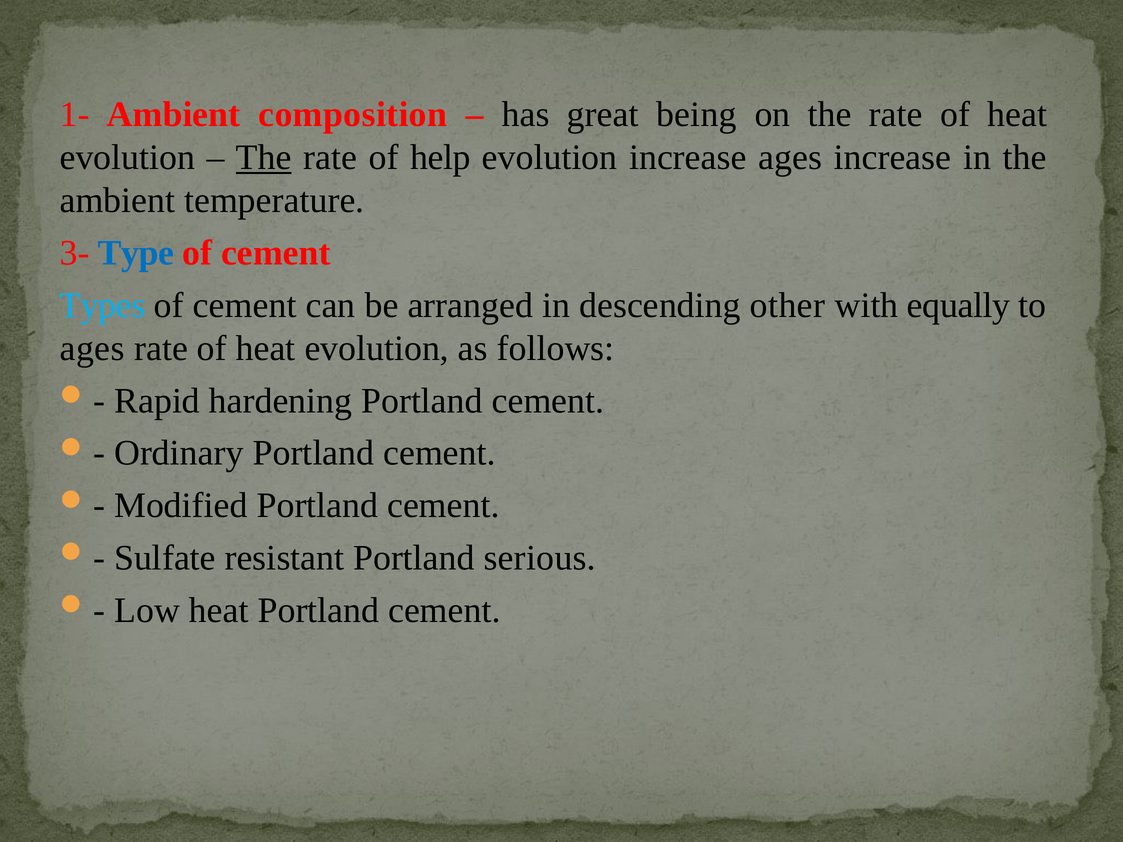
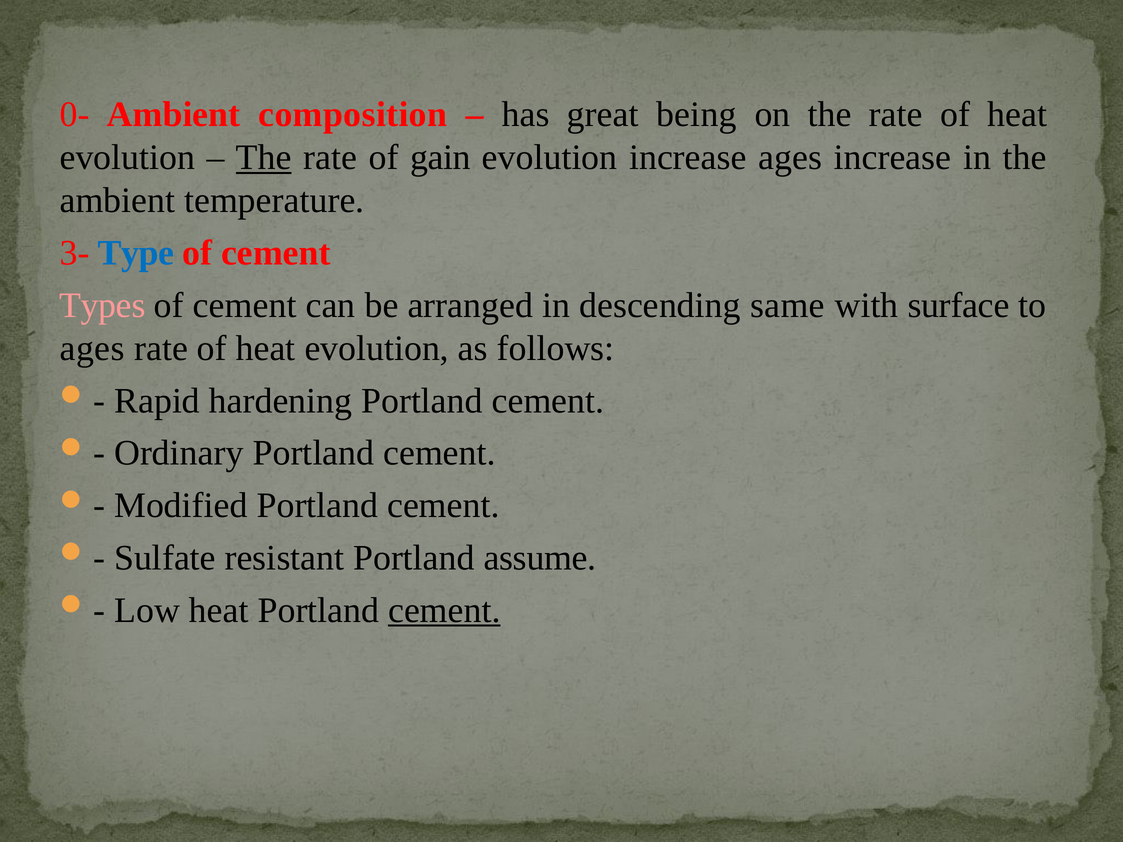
1-: 1- -> 0- (75, 115)
help: help -> gain (440, 158)
Types colour: light blue -> pink (102, 305)
other: other -> same (787, 305)
equally: equally -> surface (959, 305)
serious: serious -> assume (540, 558)
cement underline: none -> present (444, 610)
